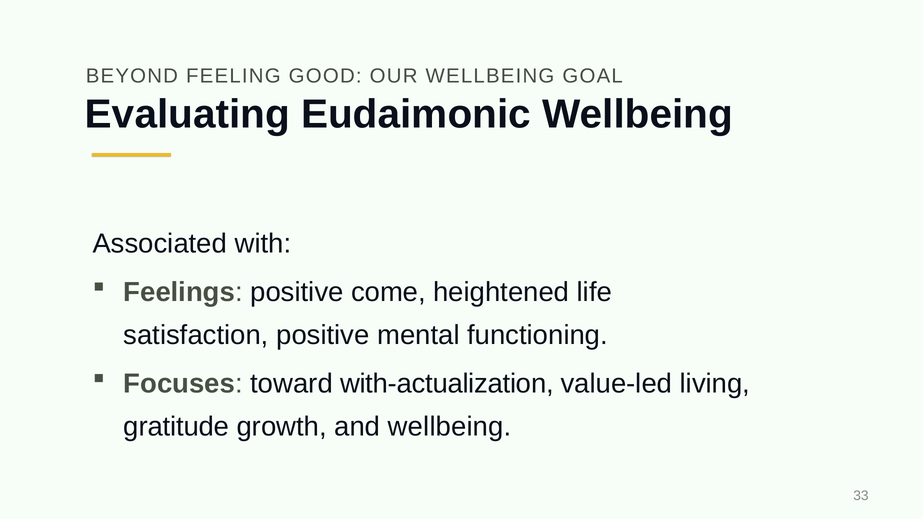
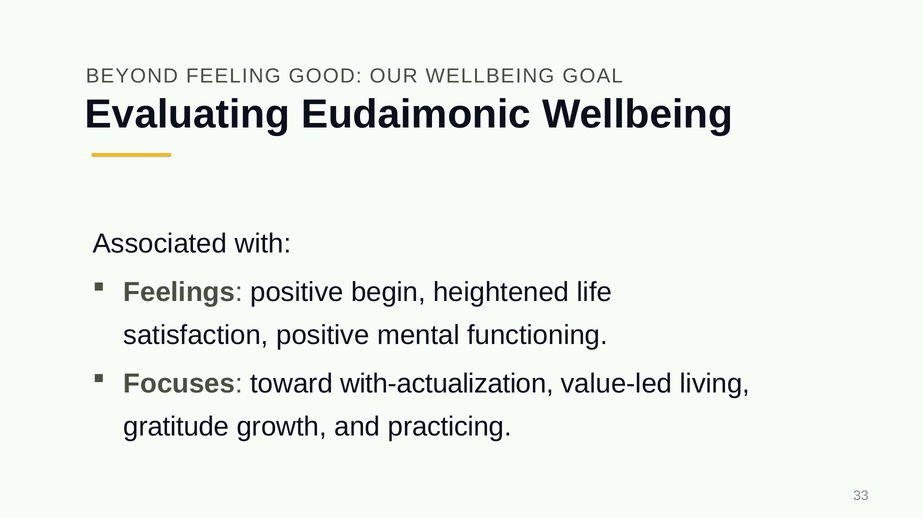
come: come -> begin (388, 292)
and wellbeing: wellbeing -> practicing (450, 427)
